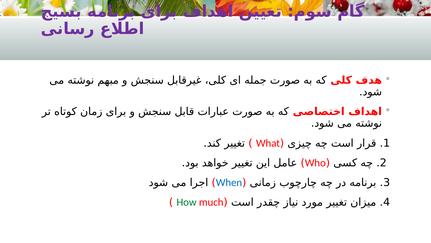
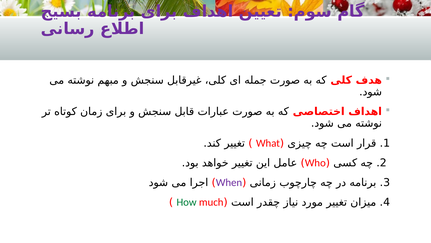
When colour: blue -> purple (229, 182)
